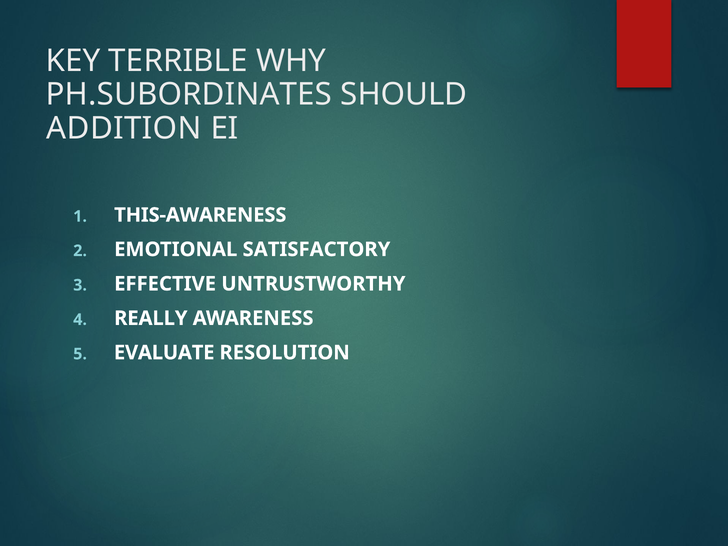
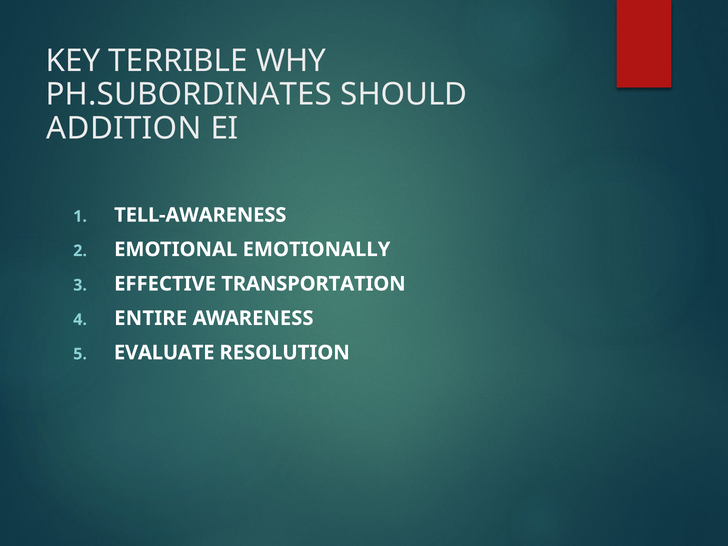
THIS-AWARENESS: THIS-AWARENESS -> TELL-AWARENESS (200, 215)
SATISFACTORY: SATISFACTORY -> EMOTIONALLY (316, 249)
UNTRUSTWORTHY: UNTRUSTWORTHY -> TRANSPORTATION (313, 284)
REALLY: REALLY -> ENTIRE (151, 318)
